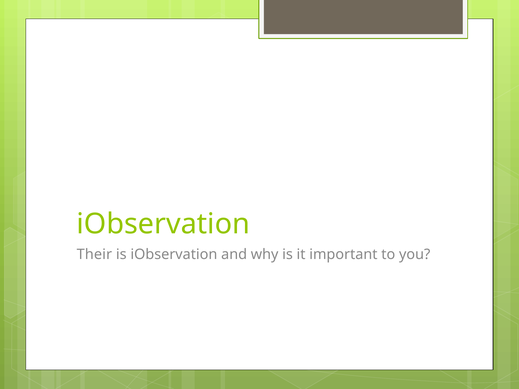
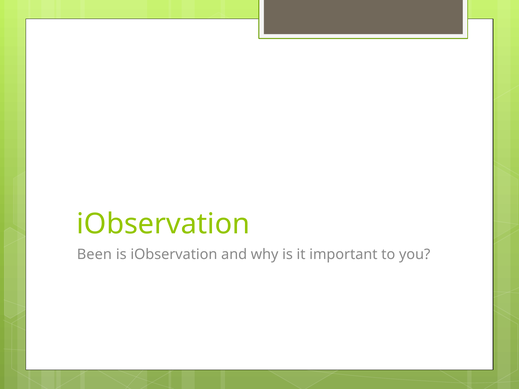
Their: Their -> Been (94, 254)
